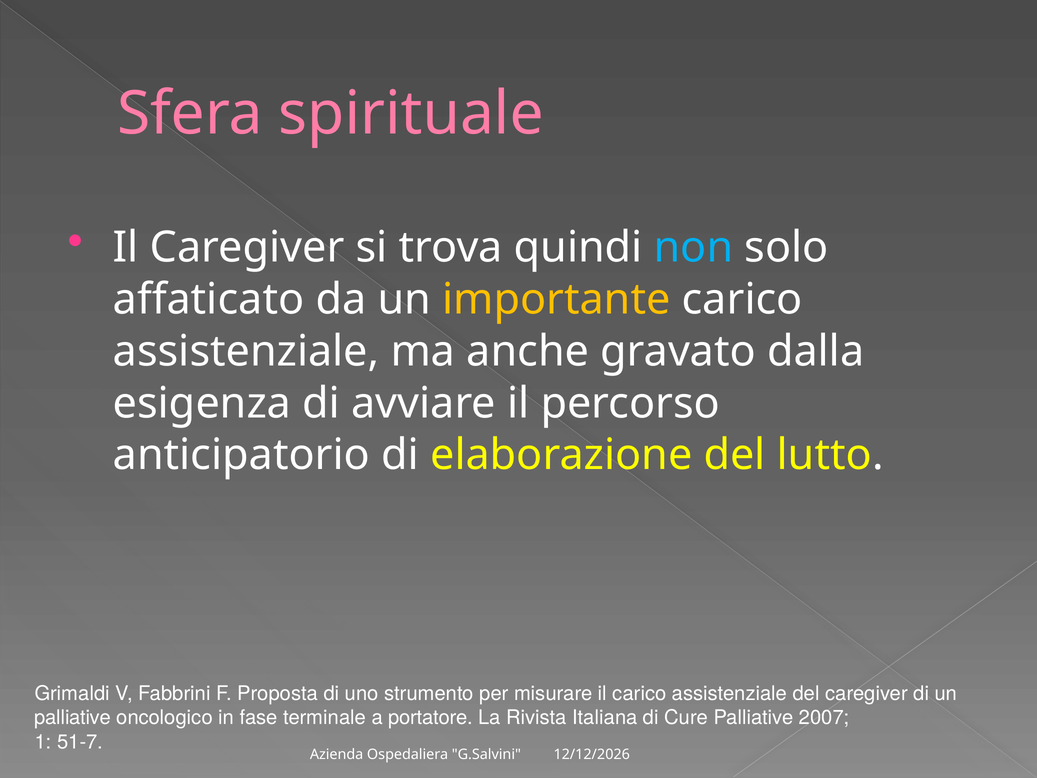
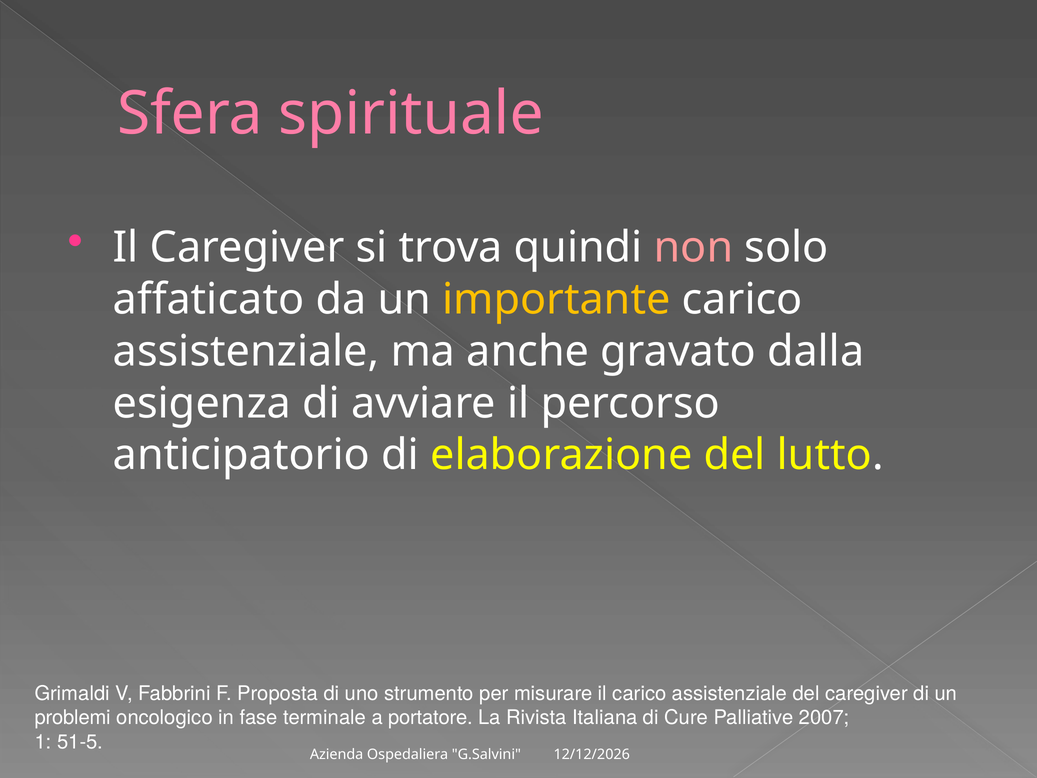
non colour: light blue -> pink (694, 248)
palliative: palliative -> problemi (73, 718)
51-7: 51-7 -> 51-5 (80, 742)
